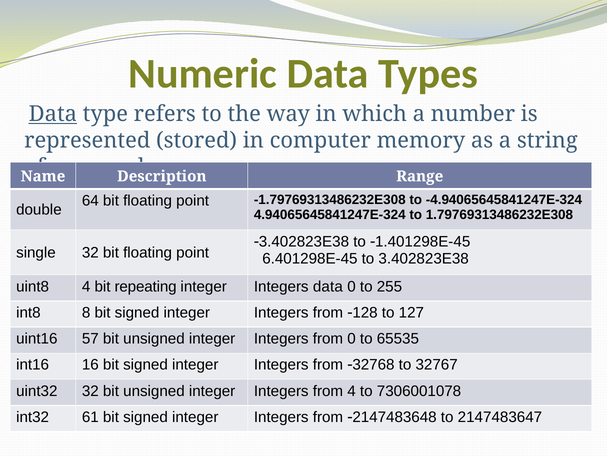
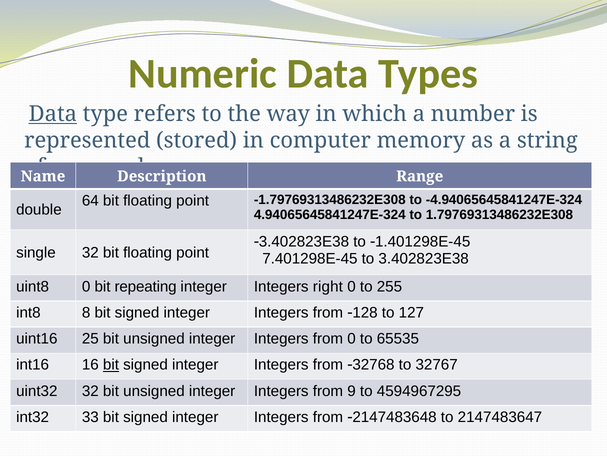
6.401298E-45: 6.401298E-45 -> 7.401298E-45 (310, 258)
uint8 4: 4 -> 0 (86, 286)
Integers data: data -> right (328, 286)
57: 57 -> 25 (90, 338)
bit underline: none -> present (111, 364)
from 4: 4 -> 9 (352, 390)
7306001078: 7306001078 -> 4594967295 (419, 390)
61: 61 -> 33 (90, 417)
